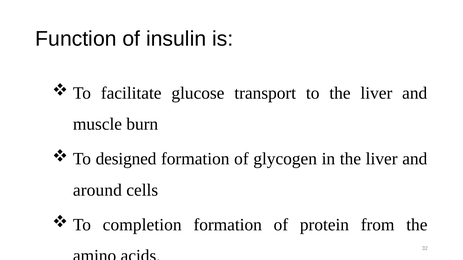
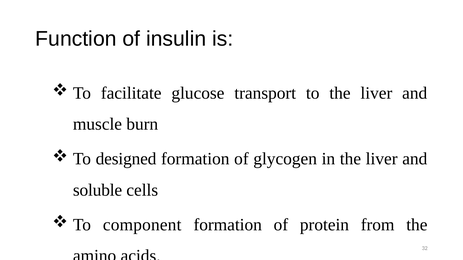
around: around -> soluble (98, 190)
completion: completion -> component (142, 225)
